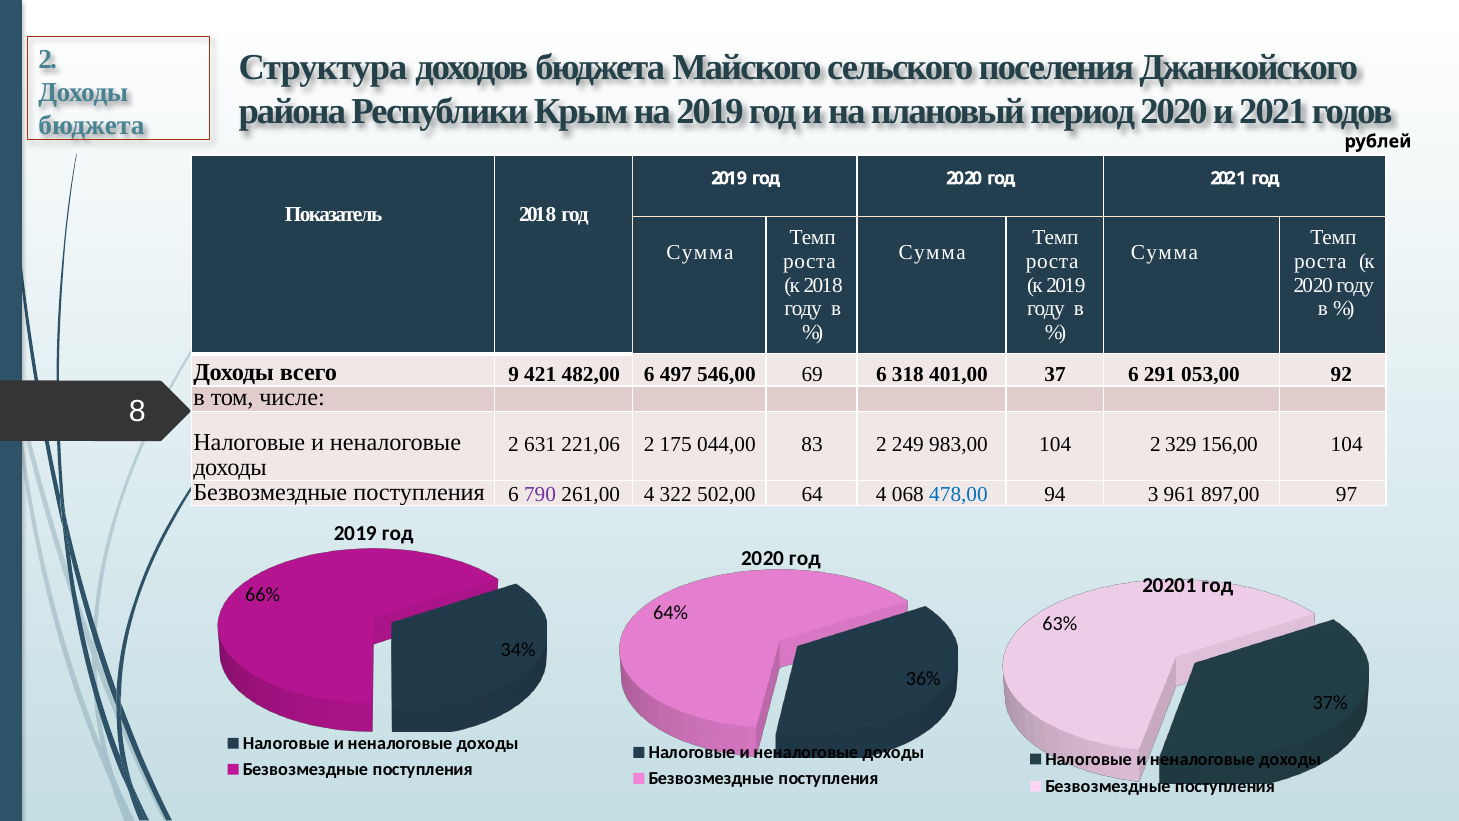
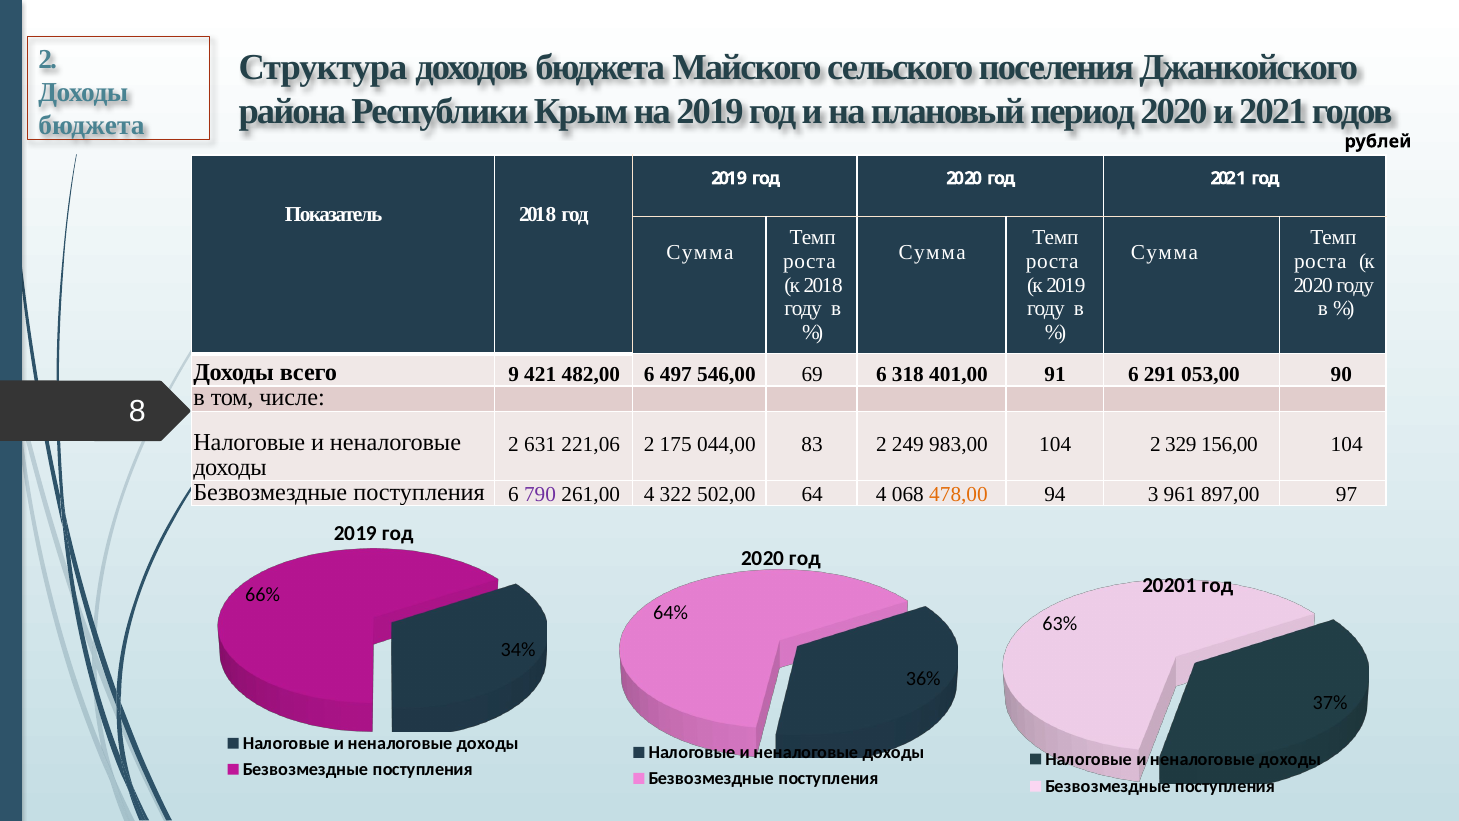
37: 37 -> 91 (1055, 374)
92: 92 -> 90 (1341, 374)
478,00 colour: blue -> orange (958, 494)
